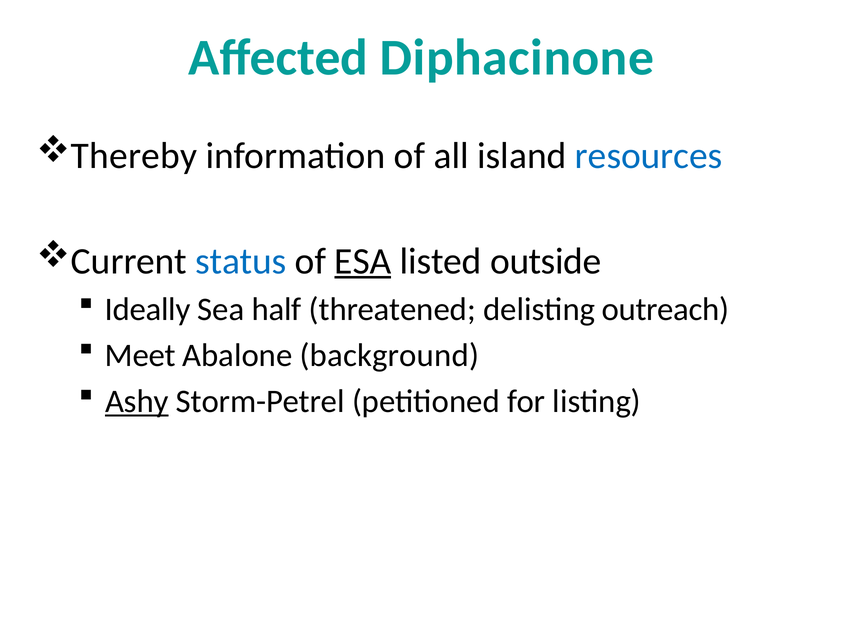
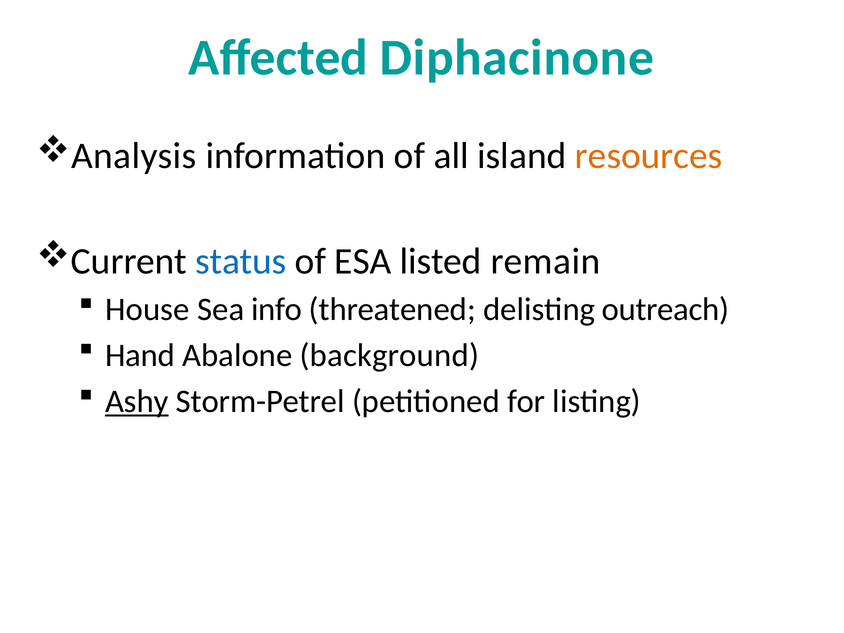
Thereby: Thereby -> Analysis (134, 156)
resources colour: blue -> orange (649, 156)
ESA underline: present -> none (363, 261)
outside: outside -> remain (545, 261)
Ideally: Ideally -> House (147, 310)
half: half -> info (277, 310)
Meet: Meet -> Hand (140, 355)
